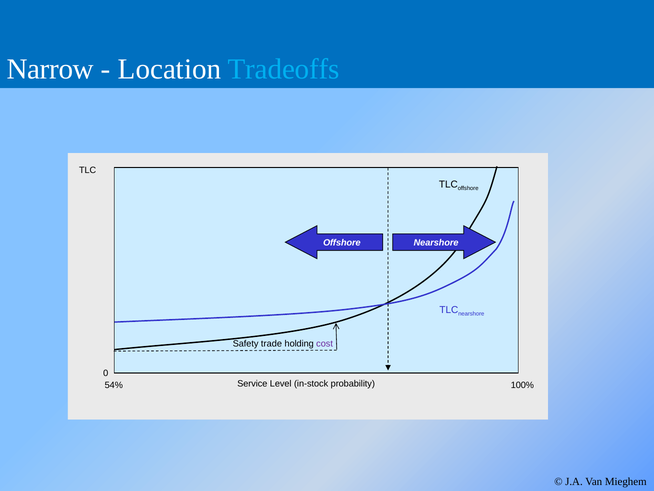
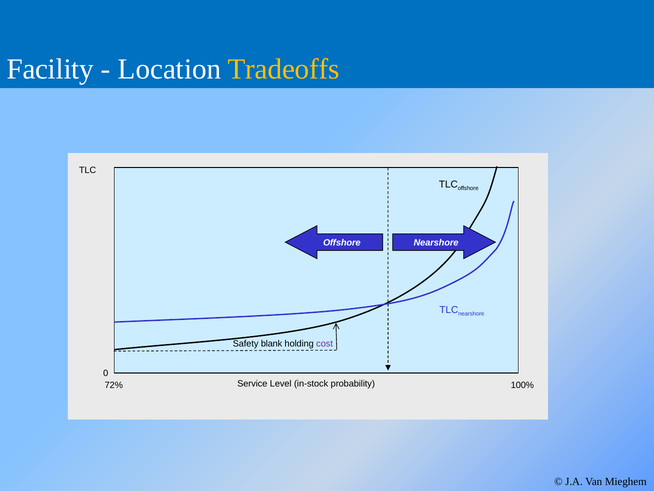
Narrow: Narrow -> Facility (50, 69)
Tradeoffs colour: light blue -> yellow (284, 69)
trade: trade -> blank (272, 343)
54%: 54% -> 72% (114, 385)
